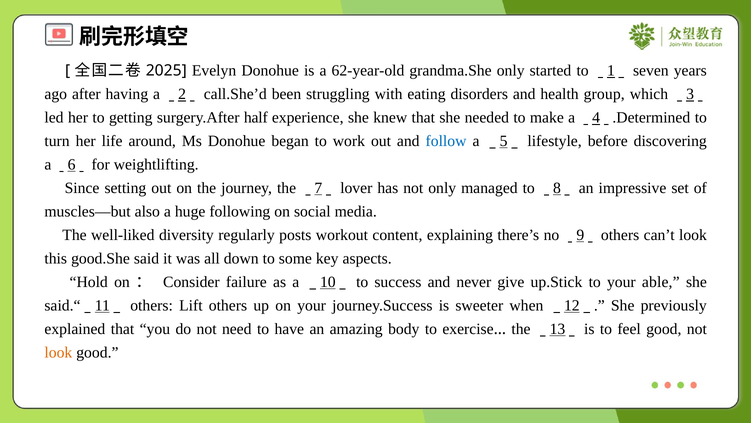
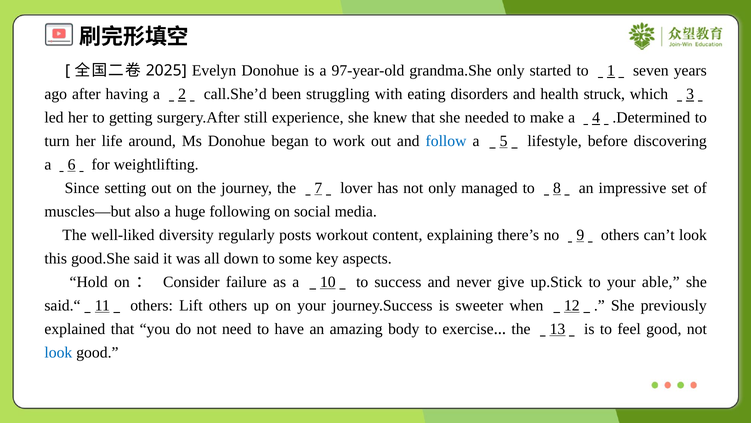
62-year-old: 62-year-old -> 97-year-old (368, 70)
group: group -> struck (604, 94)
half: half -> still (256, 117)
look colour: orange -> blue (58, 352)
